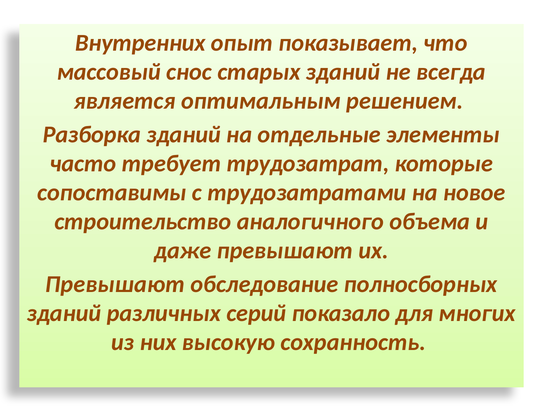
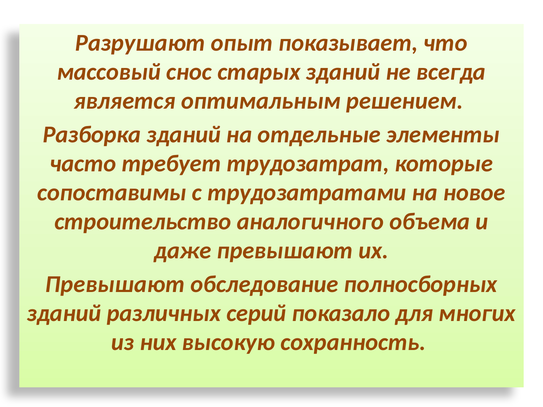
Внутренних: Внутренних -> Разрушают (140, 43)
